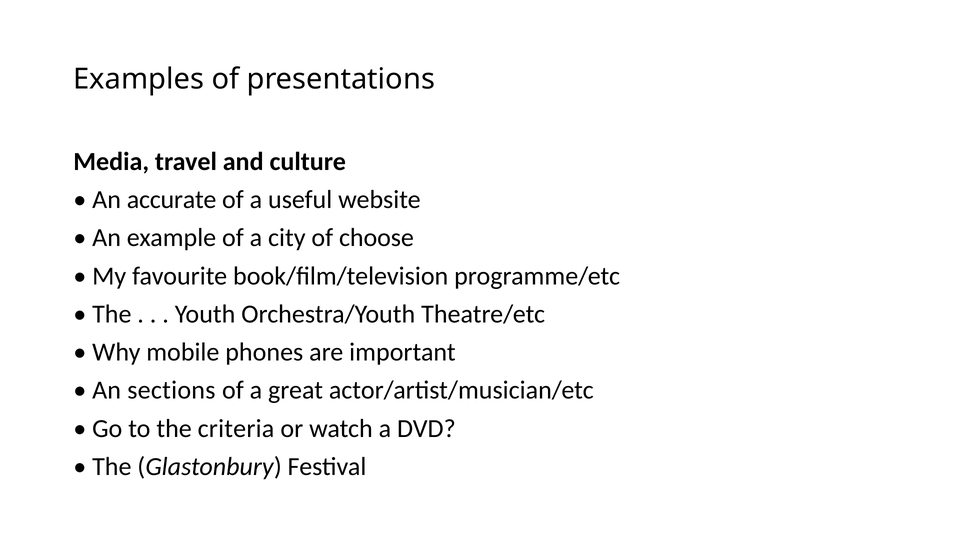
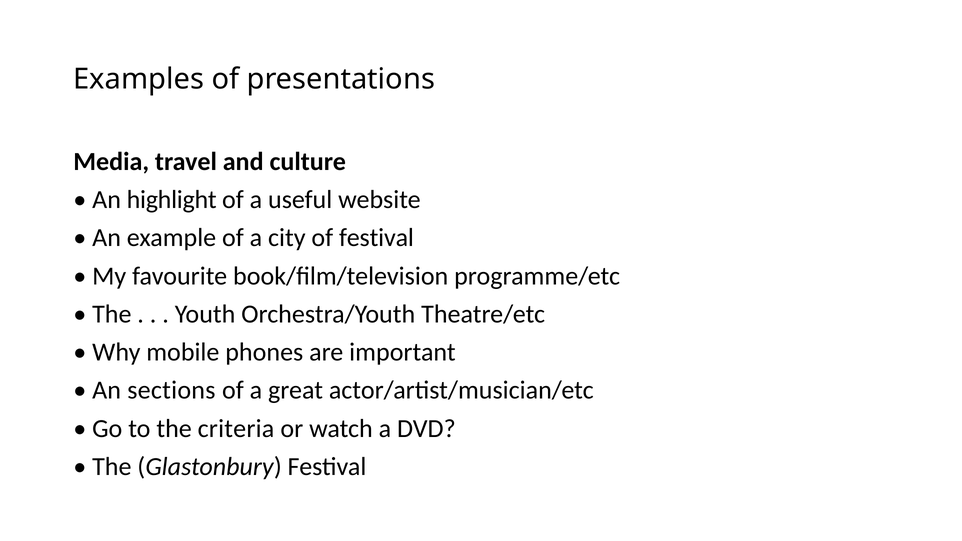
accurate: accurate -> highlight (172, 200)
of choose: choose -> festival (376, 238)
